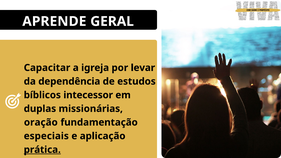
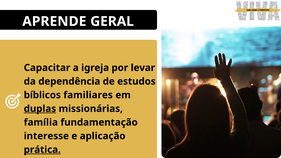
intecessor: intecessor -> familiares (88, 95)
duplas underline: none -> present (40, 109)
oração: oração -> família (41, 122)
especiais: especiais -> interesse (46, 136)
